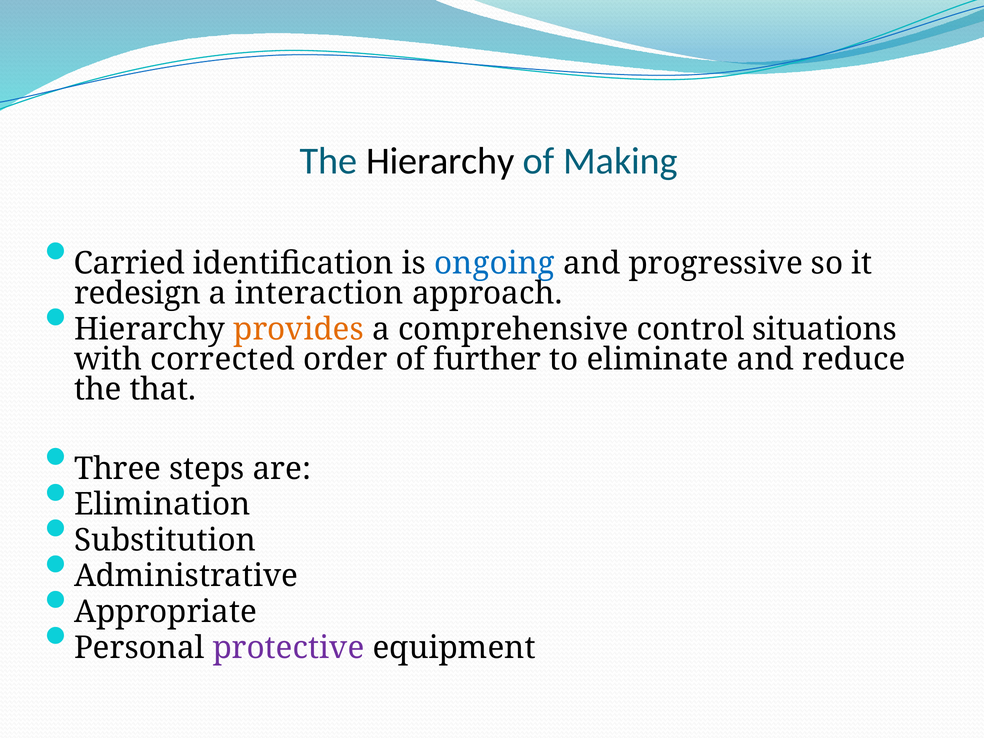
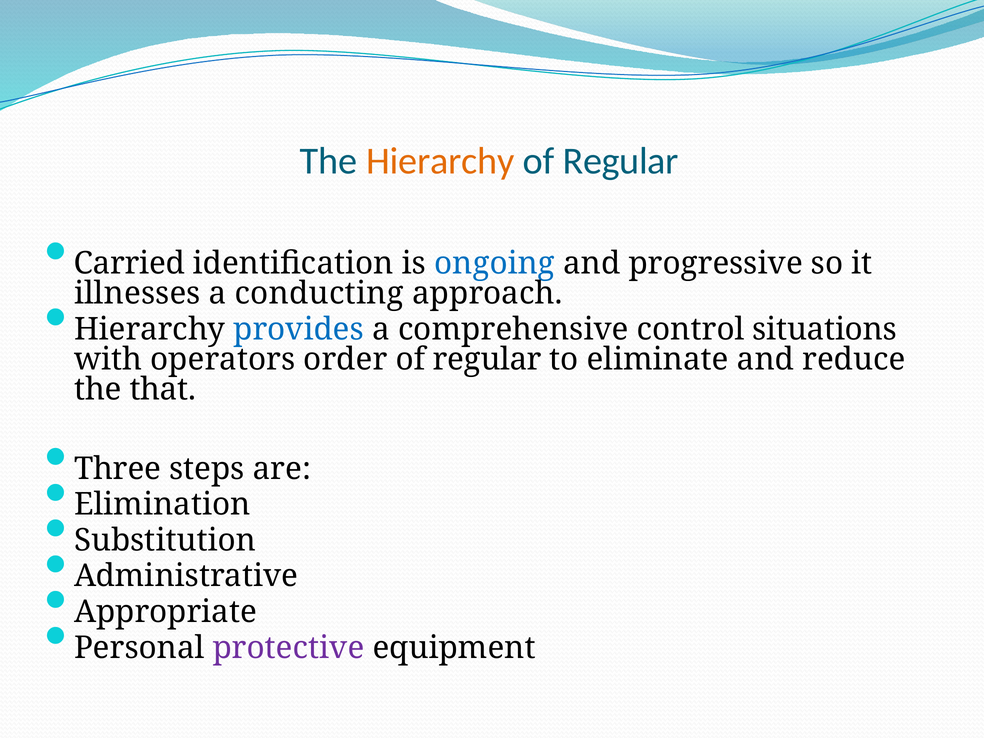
Hierarchy colour: black -> orange (440, 161)
Making: Making -> Regular (621, 161)
redesign: redesign -> illnesses (137, 293)
interaction: interaction -> conducting (319, 293)
provides colour: orange -> blue (299, 329)
corrected: corrected -> operators (223, 359)
order of further: further -> regular (487, 359)
